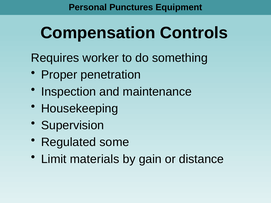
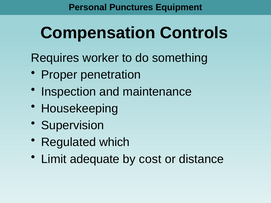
some: some -> which (114, 142)
materials: materials -> adequate (95, 159)
gain: gain -> cost (150, 159)
